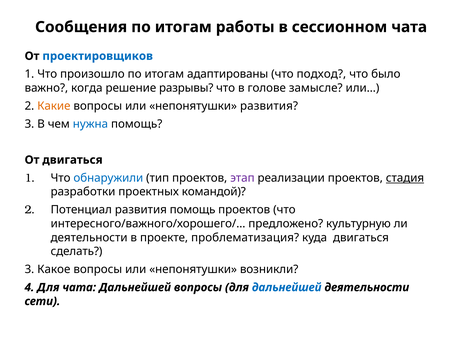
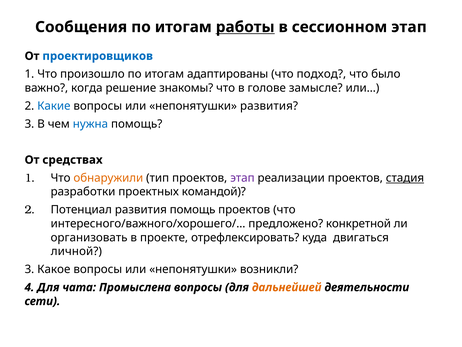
работы underline: none -> present (245, 27)
сессионном чата: чата -> этап (409, 27)
разрывы: разрывы -> знакомы (186, 88)
Какие colour: orange -> blue (54, 106)
От двигаться: двигаться -> средствах (72, 160)
обнаружили colour: blue -> orange (108, 178)
культурную: культурную -> конкретной (358, 223)
деятельности: деятельности -> организовать (89, 237)
проблематизация: проблематизация -> отрефлексировать (245, 237)
сделать: сделать -> личной (76, 251)
чата Дальнейшей: Дальнейшей -> Промыслена (135, 287)
дальнейшей colour: blue -> orange (287, 287)
